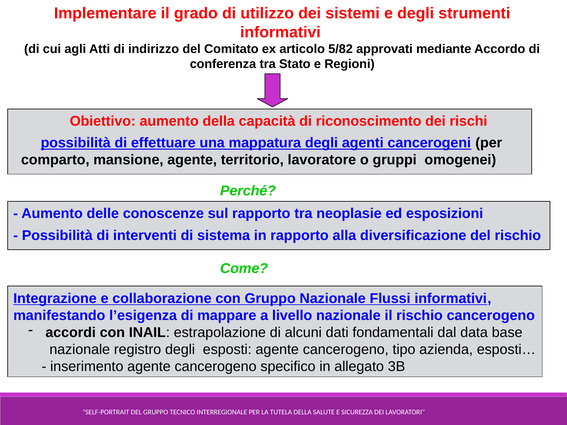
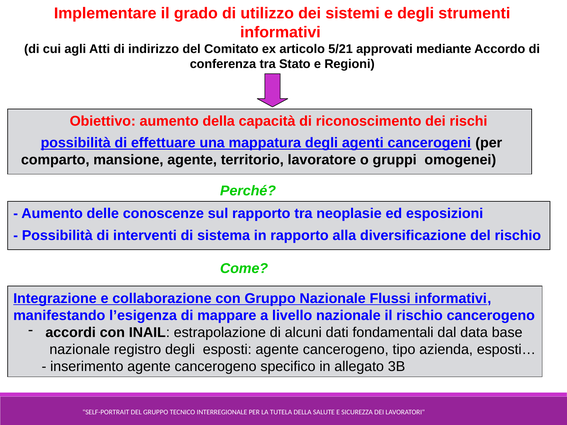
5/82: 5/82 -> 5/21 (341, 49)
